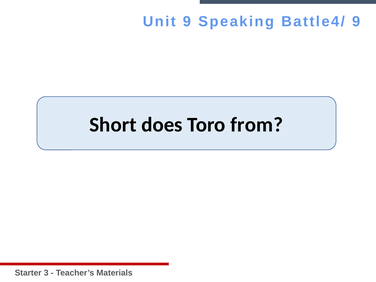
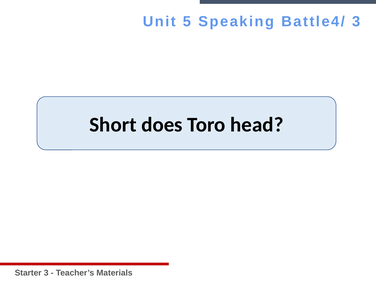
Unit 9: 9 -> 5 (187, 22)
Battle4/ 9: 9 -> 3 (356, 22)
from: from -> head (257, 125)
